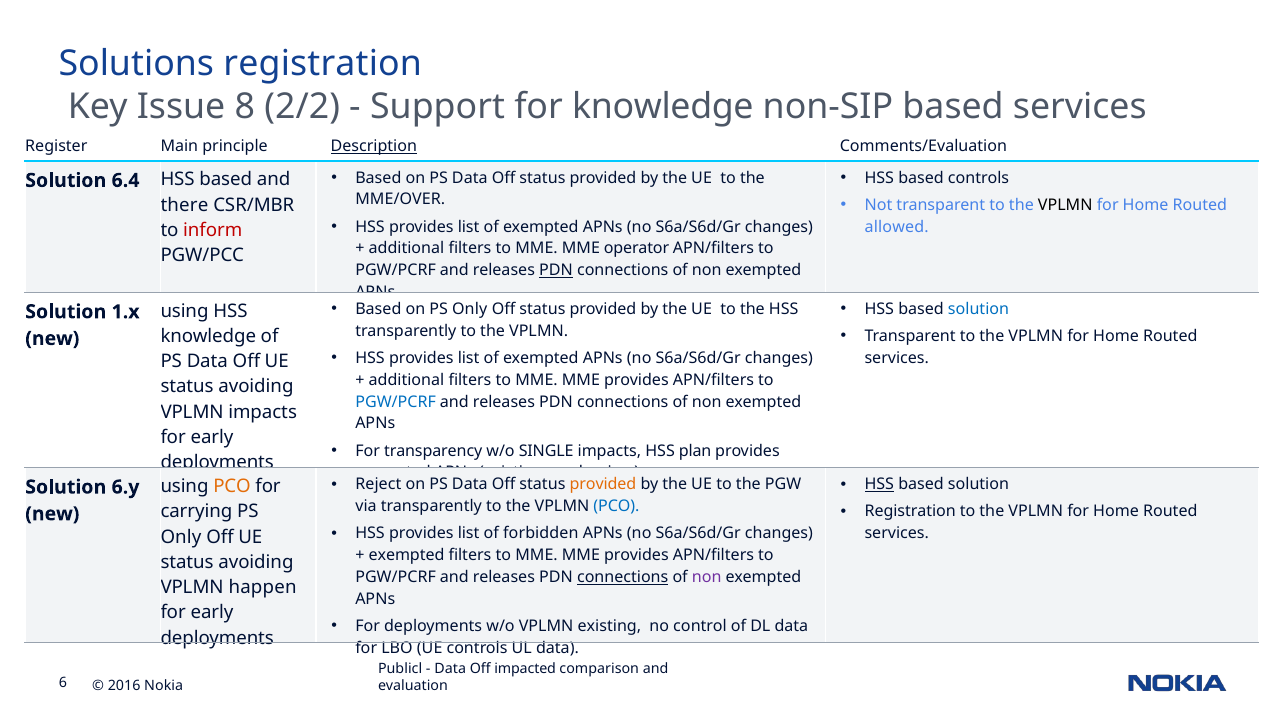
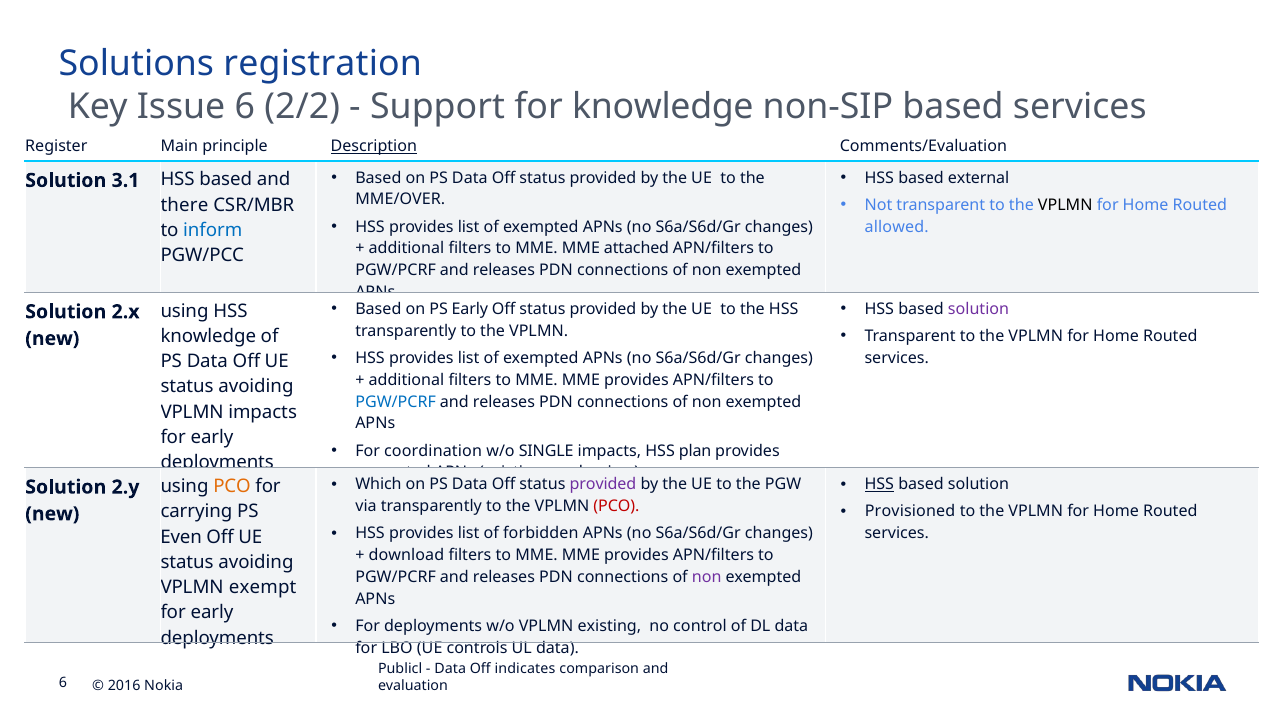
Issue 8: 8 -> 6 (245, 107)
based controls: controls -> external (979, 178)
6.4: 6.4 -> 3.1 (126, 181)
inform colour: red -> blue (213, 230)
operator: operator -> attached (637, 249)
PDN underline: present -> none (556, 271)
on PS Only: Only -> Early (470, 309)
solution colour: blue -> purple (979, 309)
1.x: 1.x -> 2.x (126, 312)
transparency: transparency -> coordination (433, 451)
Reject: Reject -> Which (378, 485)
provided colour: orange -> purple (603, 485)
6.y: 6.y -> 2.y (126, 487)
PCO colour: blue -> red (616, 506)
Registration: Registration -> Provisioned (910, 512)
Only: Only -> Even (181, 537)
exempted: exempted -> download (406, 555)
connections underline: present -> none (623, 577)
happen: happen -> exempt (263, 588)
impacted: impacted -> indicates (525, 669)
